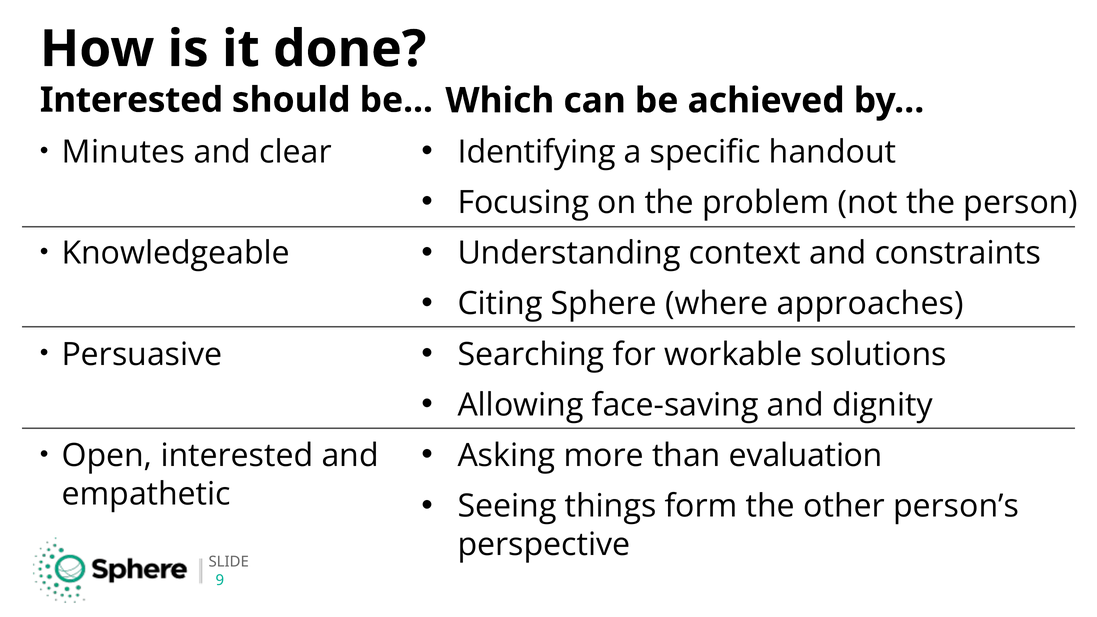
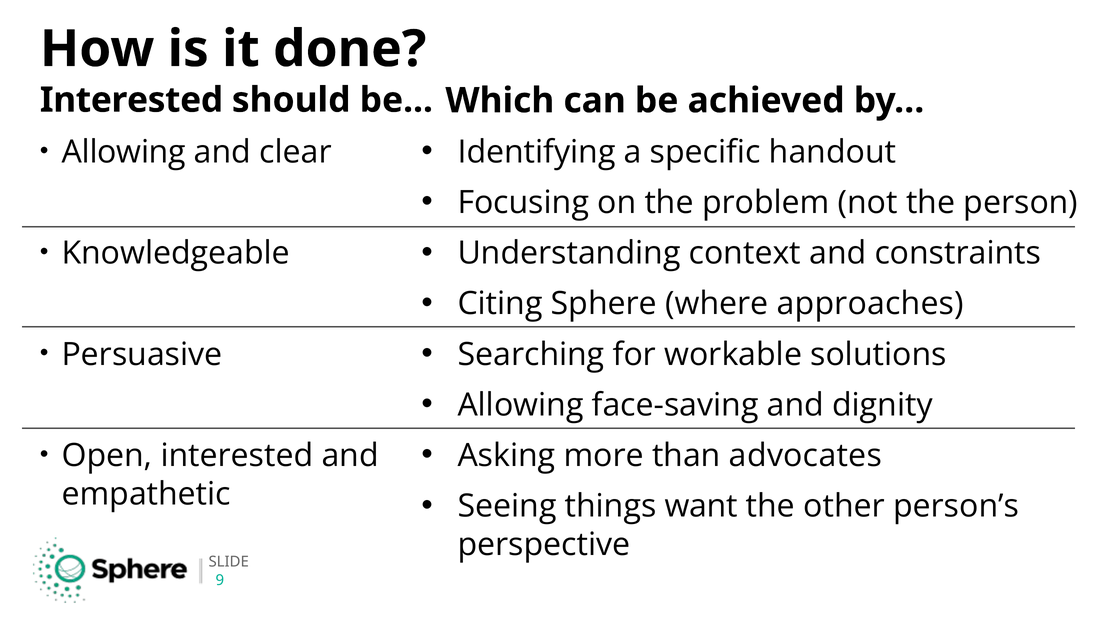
Minutes: Minutes -> Allowing (124, 152)
evaluation: evaluation -> advocates (806, 456)
form: form -> want (701, 506)
